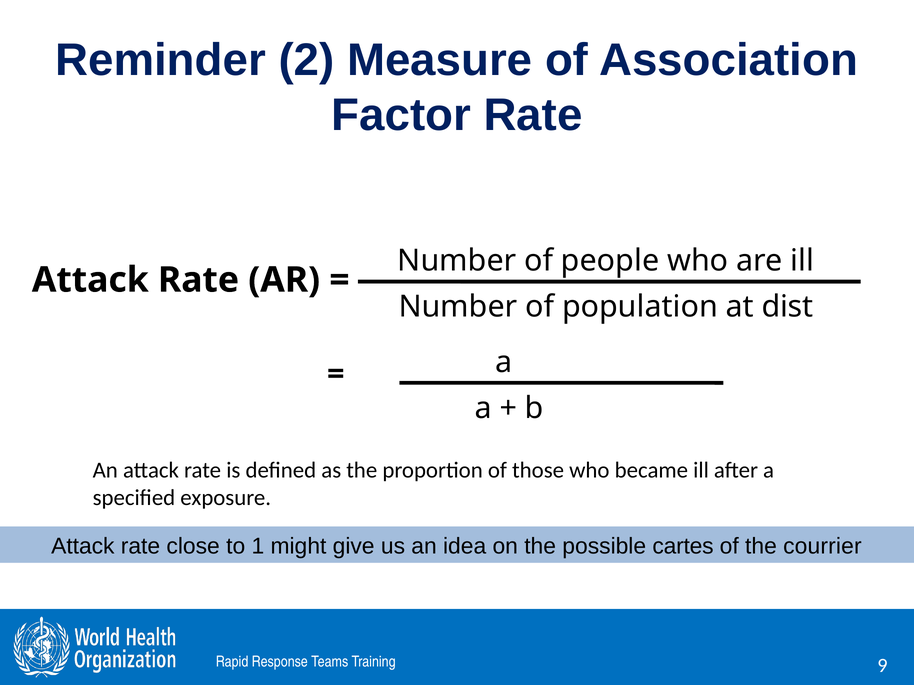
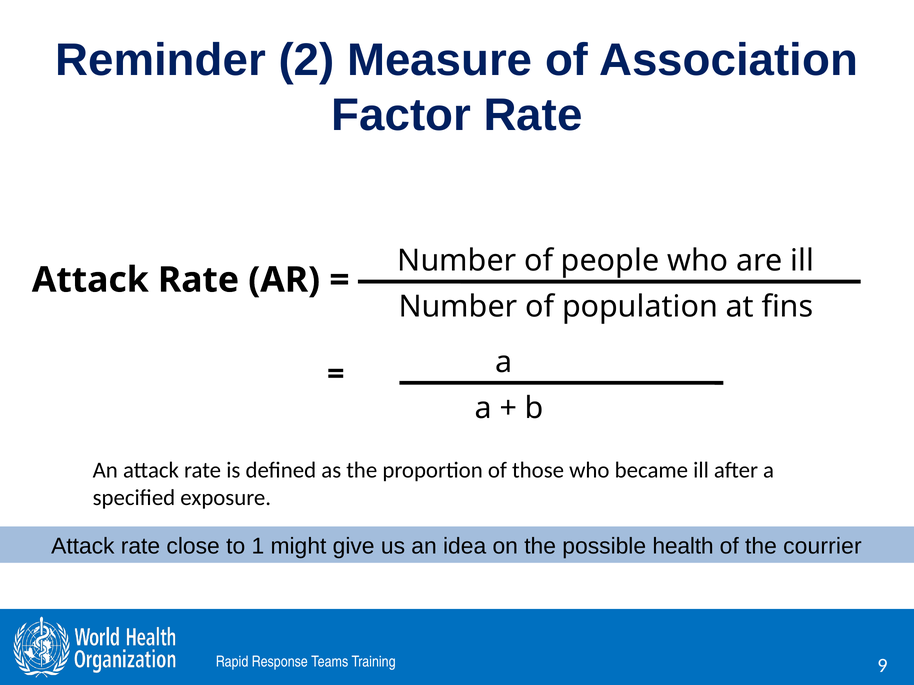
dist: dist -> fins (787, 307)
cartes: cartes -> health (683, 547)
